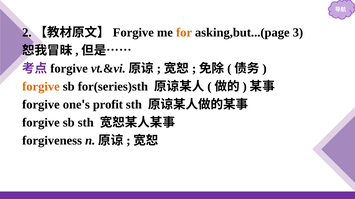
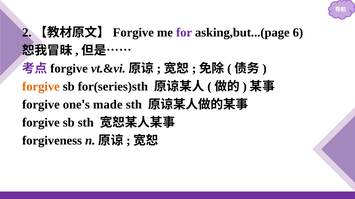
for colour: orange -> purple (184, 33)
3: 3 -> 6 (298, 33)
profit: profit -> made (108, 105)
